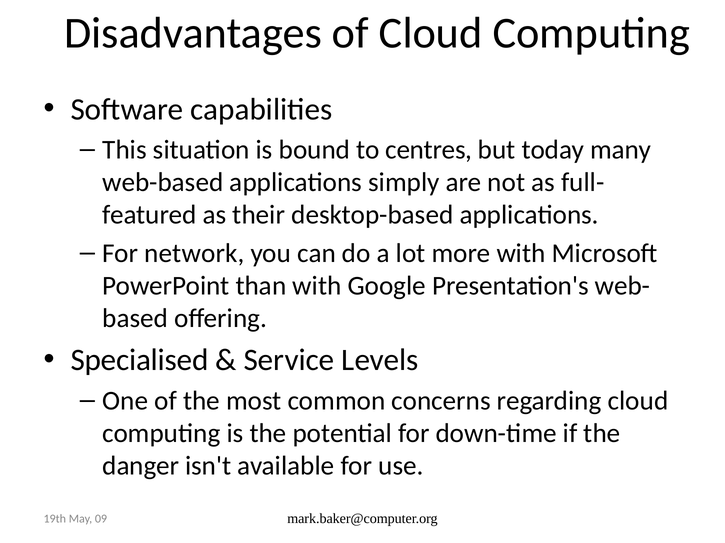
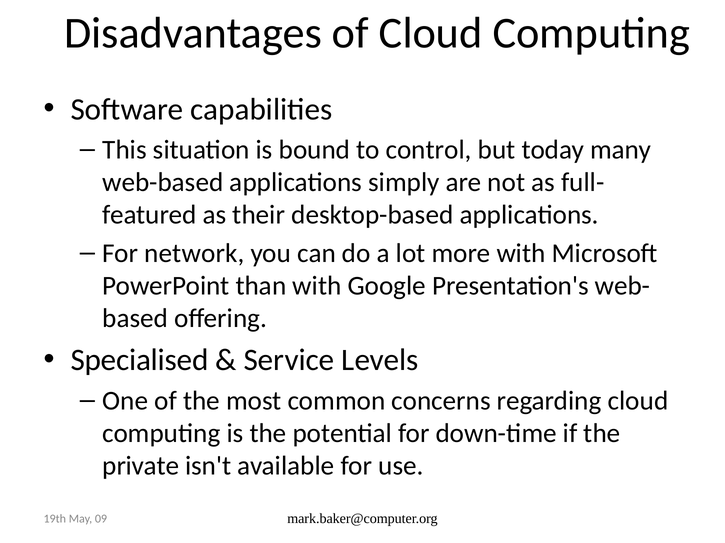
centres: centres -> control (429, 150)
danger: danger -> private (141, 466)
